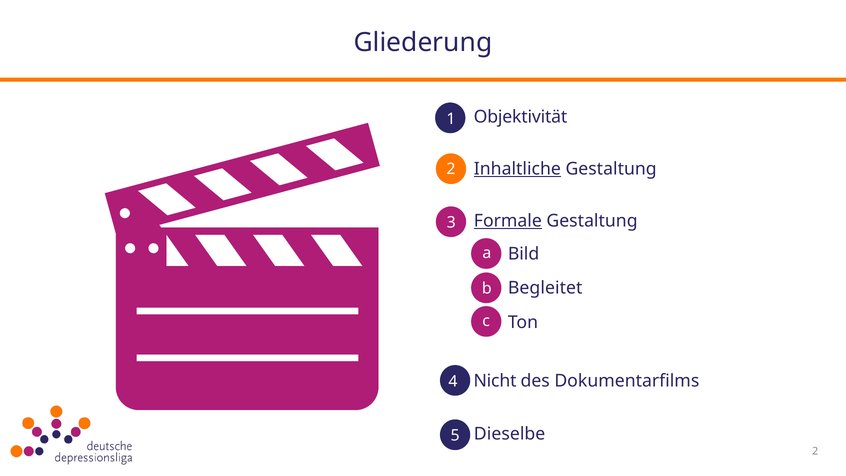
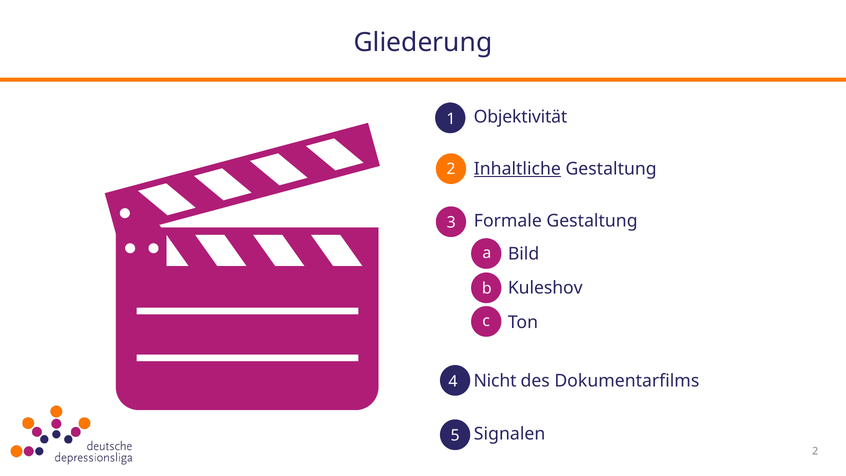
Formale underline: present -> none (508, 221)
Begleitet: Begleitet -> Kuleshov (545, 288)
Dieselbe: Dieselbe -> Signalen (510, 434)
